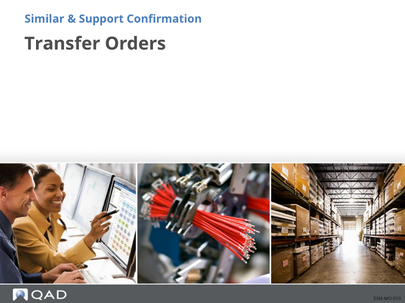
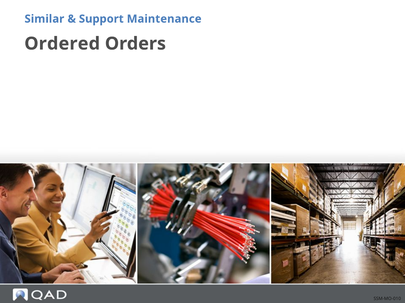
Confirmation: Confirmation -> Maintenance (164, 19)
Transfer: Transfer -> Ordered (62, 44)
